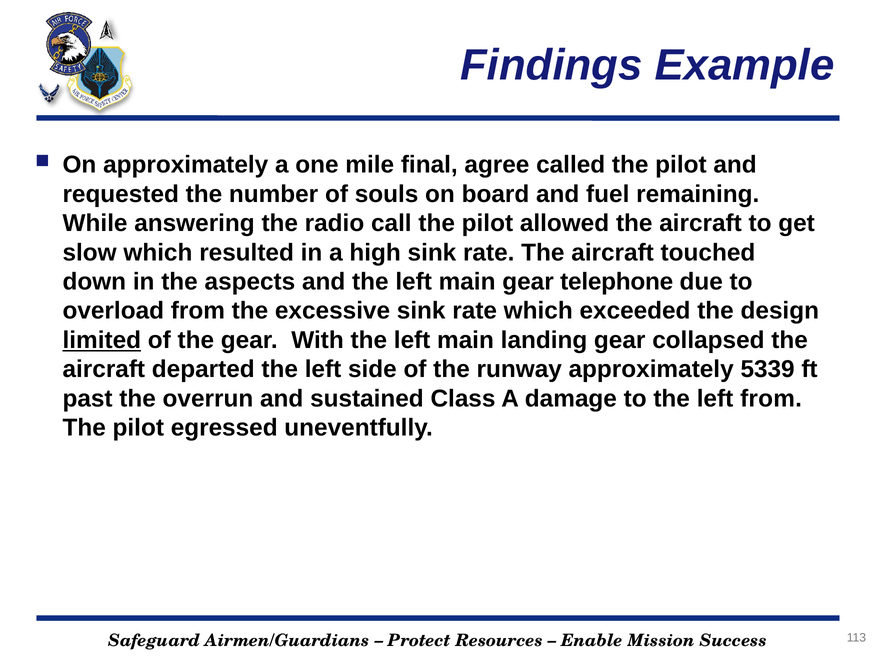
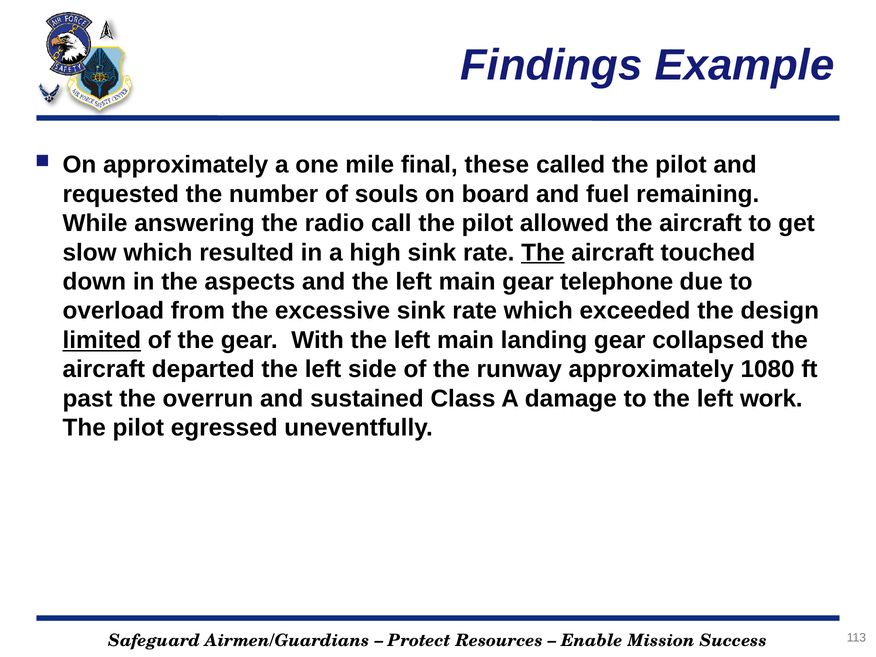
agree: agree -> these (497, 165)
The underline: none -> present (543, 252)
5339: 5339 -> 1080 (768, 369)
left from: from -> work (771, 399)
